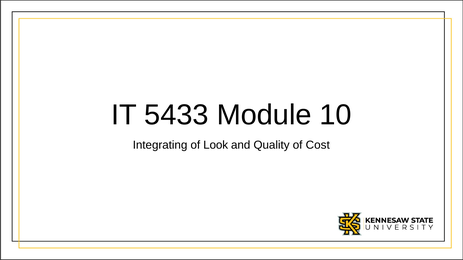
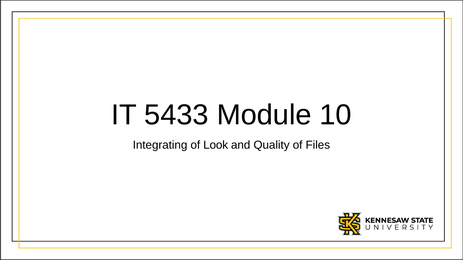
Cost: Cost -> Files (318, 145)
